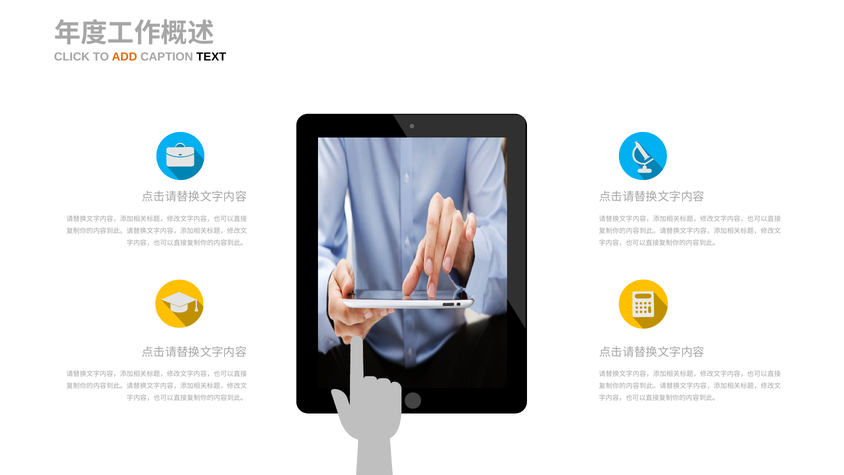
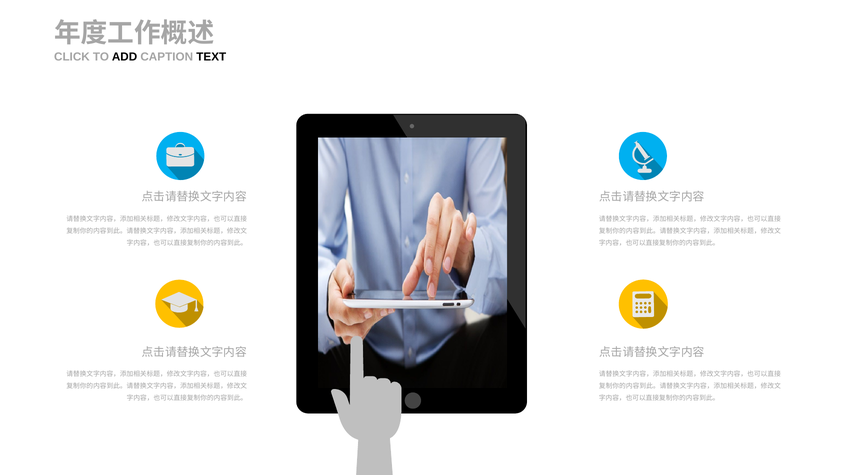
ADD colour: orange -> black (125, 57)
